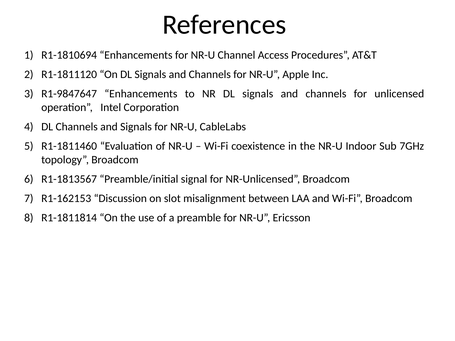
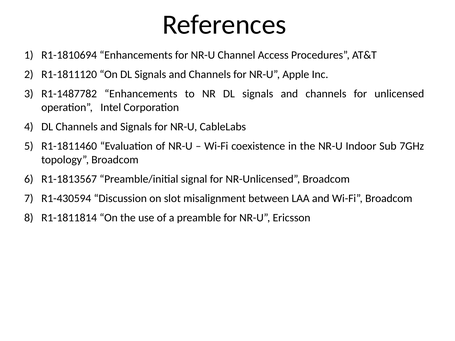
R1-9847647: R1-9847647 -> R1-1487782 (69, 94)
R1-162153: R1-162153 -> R1-430594 (66, 198)
